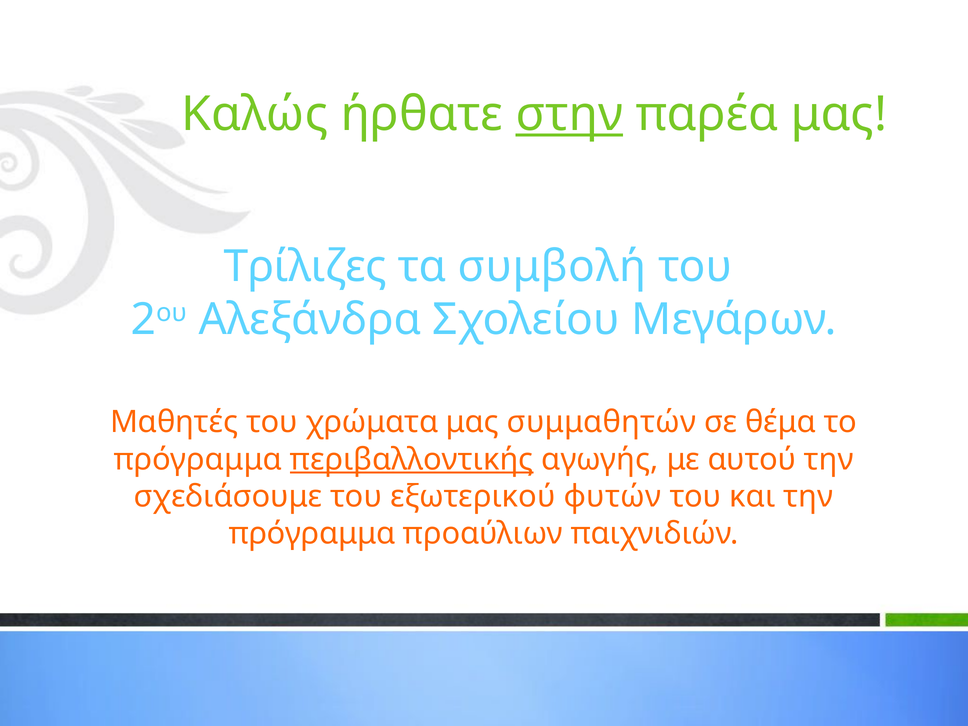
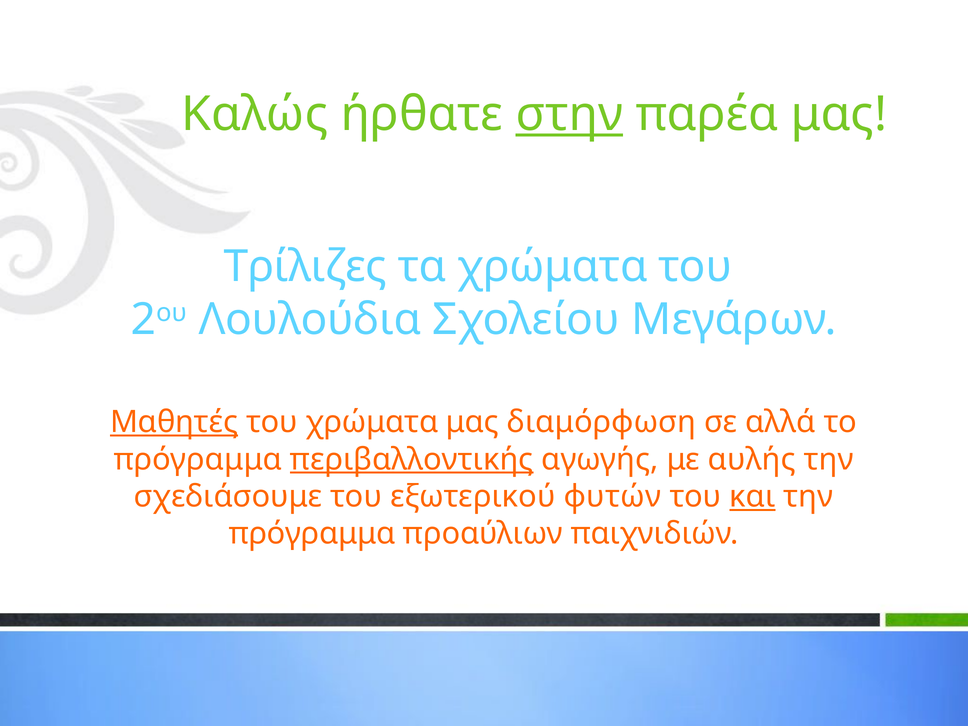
τα συμβολή: συμβολή -> χρώματα (553, 267)
Αλεξάνδρα: Αλεξάνδρα -> Λουλούδια (310, 320)
Μαθητές underline: none -> present (174, 422)
συμμαθητών: συμμαθητών -> διαμόρφωση (602, 422)
θέμα: θέμα -> αλλά (780, 422)
αυτού: αυτού -> αυλής (752, 459)
και underline: none -> present (752, 497)
